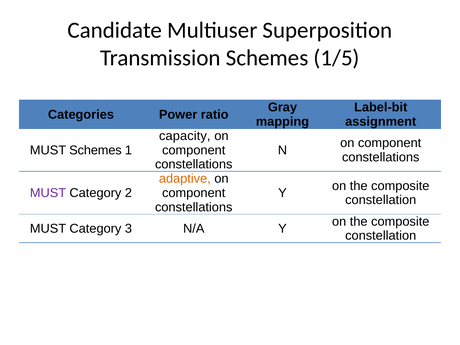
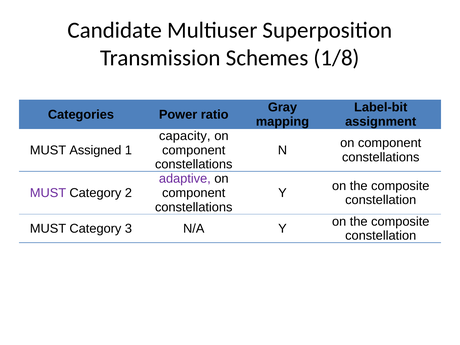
1/5: 1/5 -> 1/8 (337, 58)
MUST Schemes: Schemes -> Assigned (95, 150)
adaptive colour: orange -> purple (185, 179)
